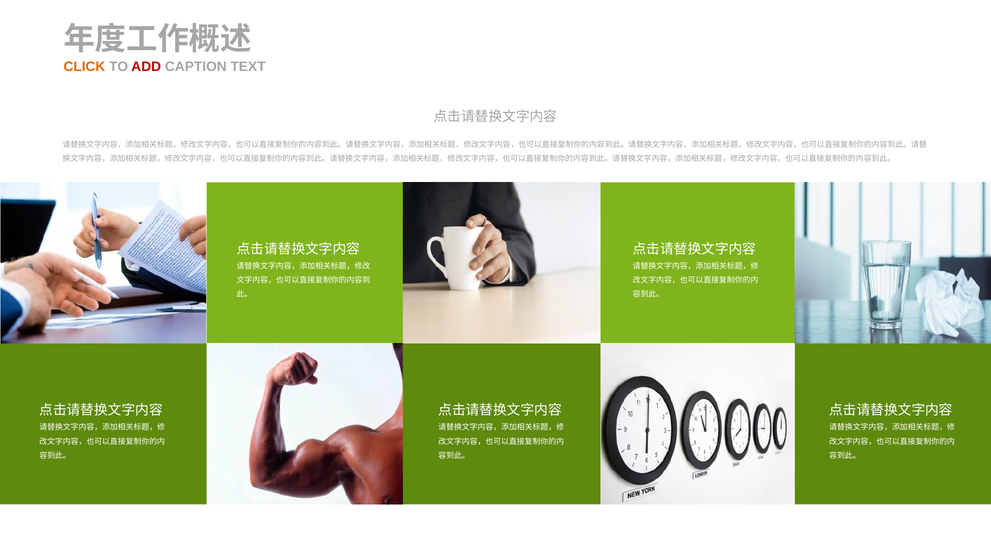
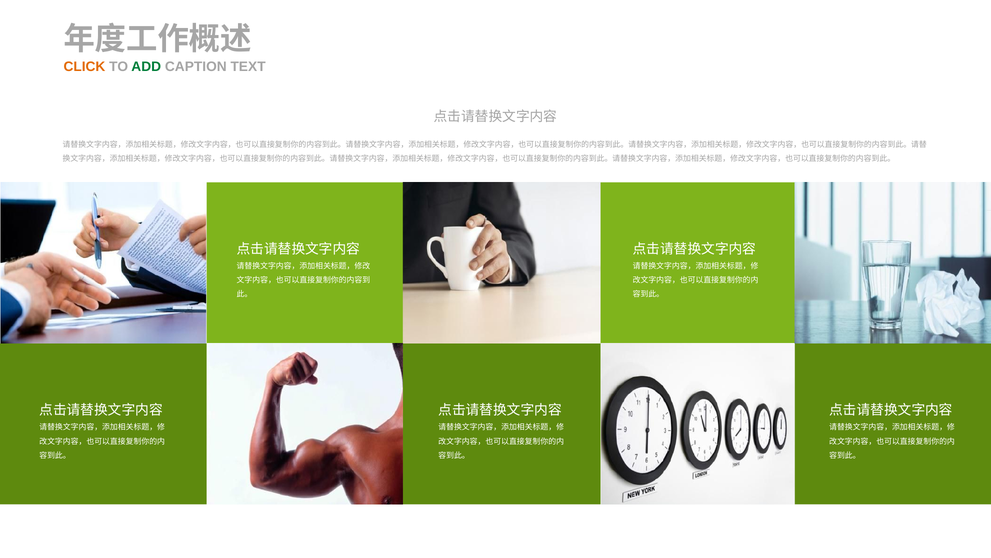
ADD colour: red -> green (146, 67)
